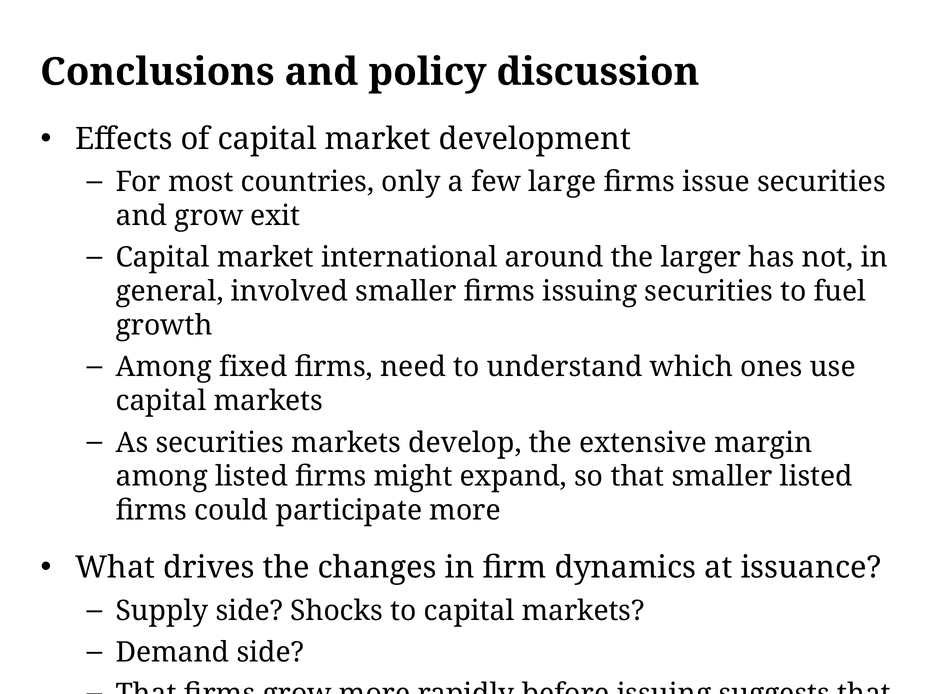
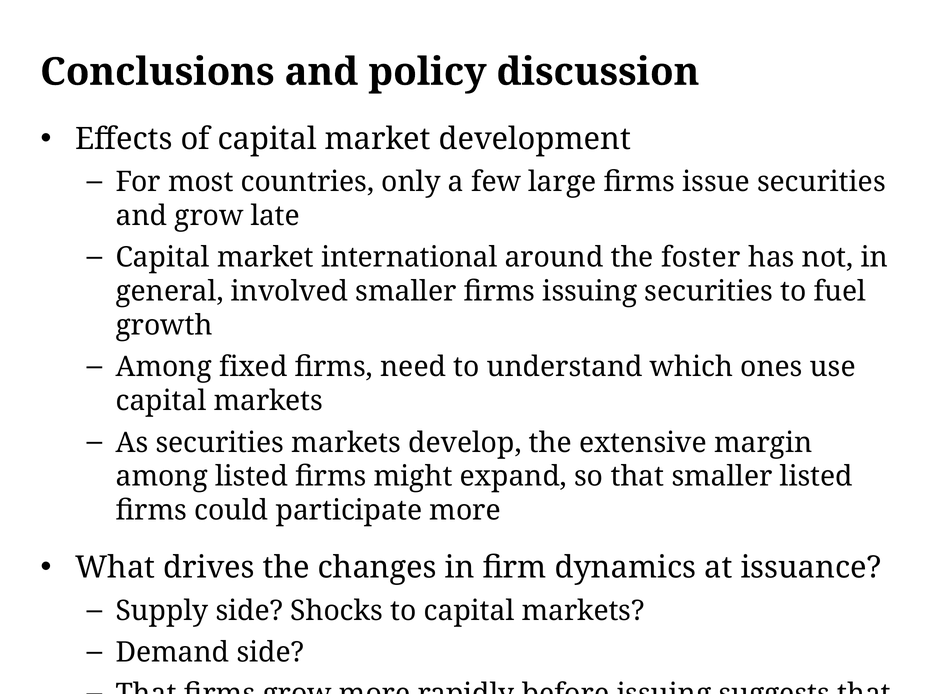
exit: exit -> late (275, 216)
larger: larger -> foster (701, 258)
